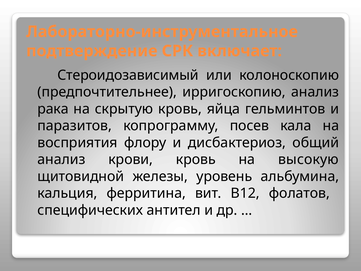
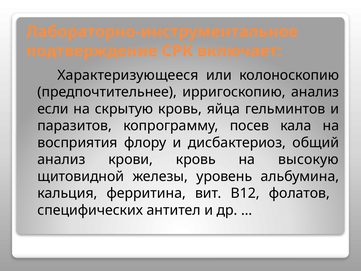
Стероидозависимый: Стероидозависимый -> Характеризующееся (128, 75)
рака: рака -> если (53, 109)
